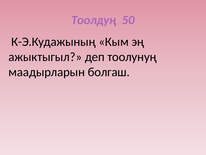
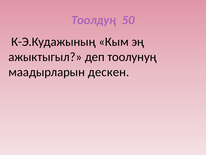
болгаш: болгаш -> дескен (109, 72)
